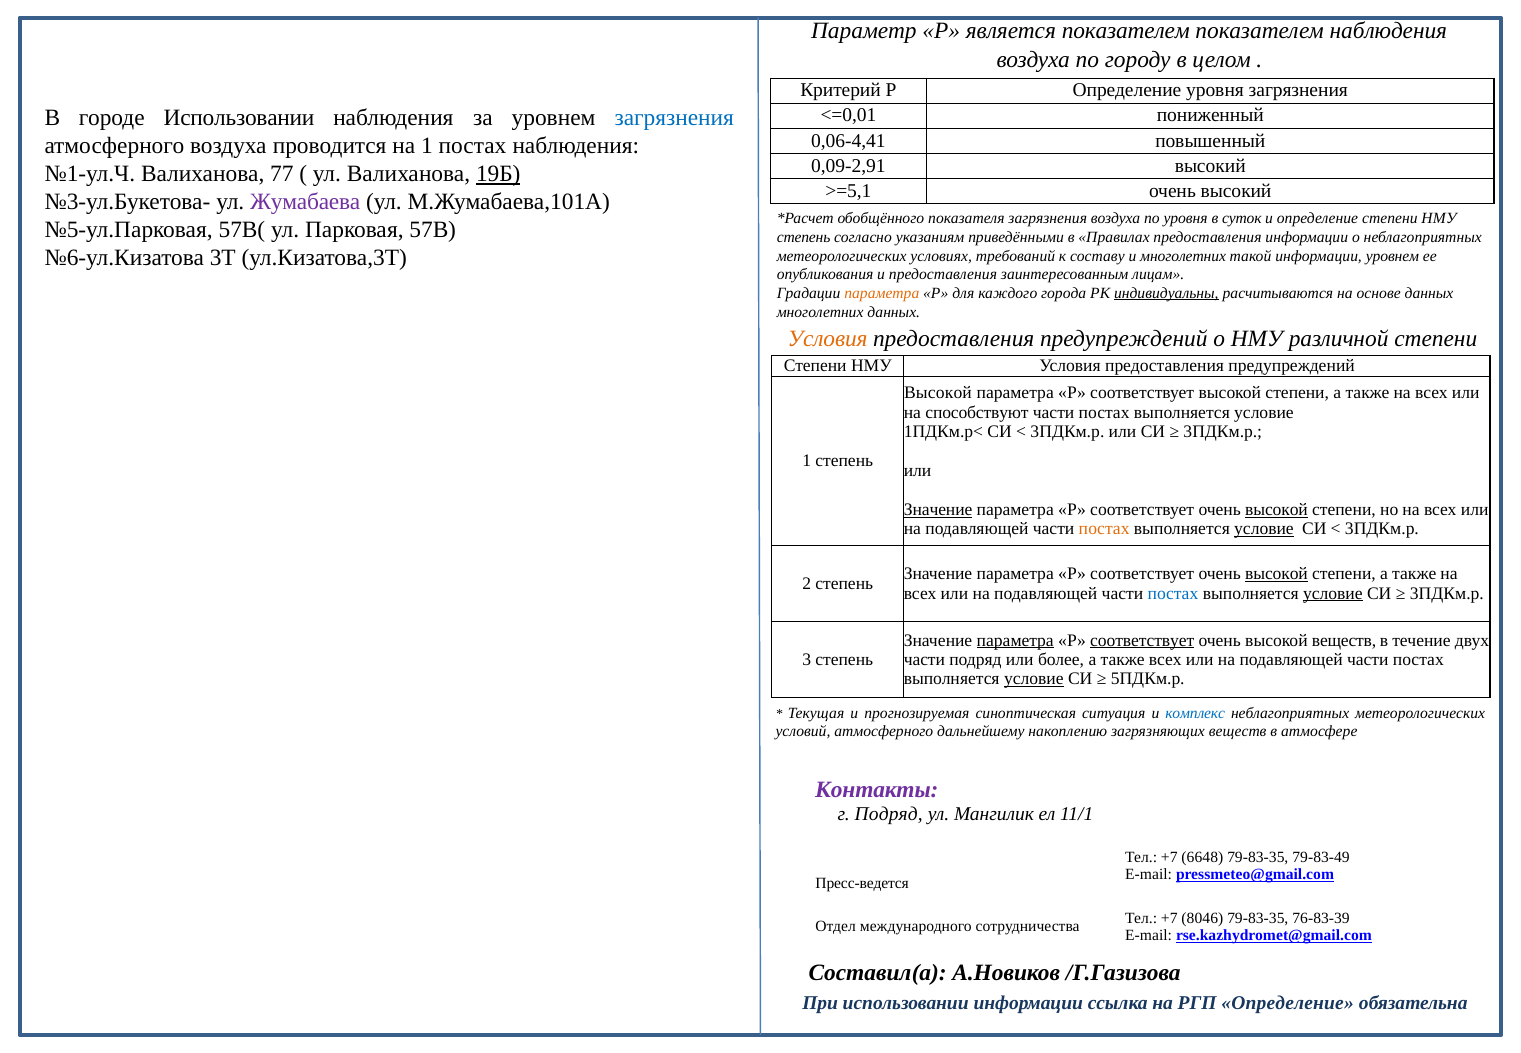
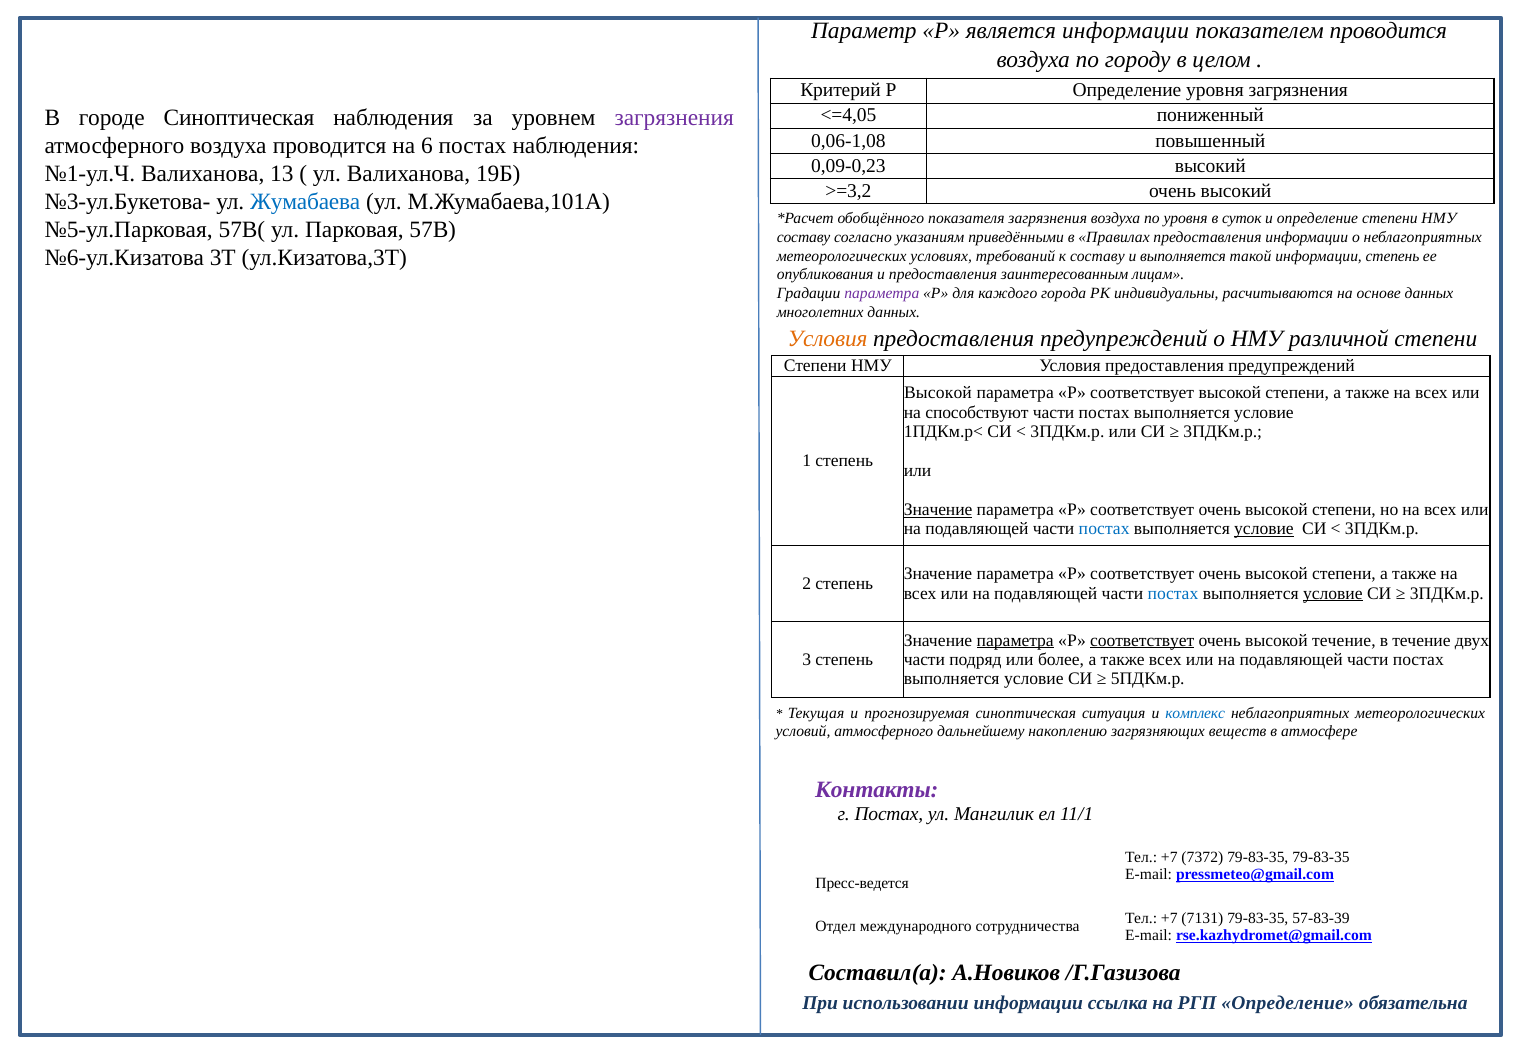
является показателем: показателем -> информации (1126, 31)
показателем наблюдения: наблюдения -> проводится (1388, 31)
<=0,01: <=0,01 -> <=4,05 (848, 116)
городе Использовании: Использовании -> Синоптическая (239, 118)
загрязнения colour: blue -> purple (674, 118)
0,06-4,41: 0,06-4,41 -> 0,06-1,08 (848, 141)
на 1: 1 -> 6 (427, 146)
0,09-2,91: 0,09-2,91 -> 0,09-0,23 (848, 166)
77: 77 -> 13 (282, 174)
19Б underline: present -> none (498, 174)
>=5,1: >=5,1 -> >=3,2 (848, 191)
Жумабаева colour: purple -> blue (305, 202)
степень: степень -> составу (804, 237)
и многолетних: многолетних -> выполняется (1183, 256)
информации уровнем: уровнем -> степень (1393, 256)
параметра colour: orange -> purple (882, 293)
индивидуальны underline: present -> none (1166, 293)
высокой underline: present -> none (1277, 510)
постах colour: orange -> blue (1104, 529)
высокой underline: present -> none (1277, 574)
высокой веществ: веществ -> течение (1344, 640)
условие underline: present -> none (1034, 679)
г Подряд: Подряд -> Постах (889, 814)
6648: 6648 -> 7372 (1202, 857)
79-83-35 79-83-49: 79-83-49 -> 79-83-35 (1321, 857)
8046: 8046 -> 7131 (1202, 918)
76-83-39: 76-83-39 -> 57-83-39 (1321, 918)
